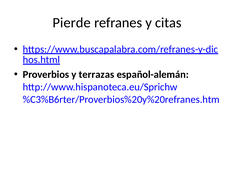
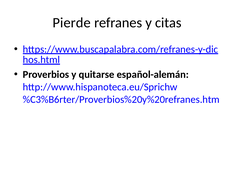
terrazas: terrazas -> quitarse (97, 74)
